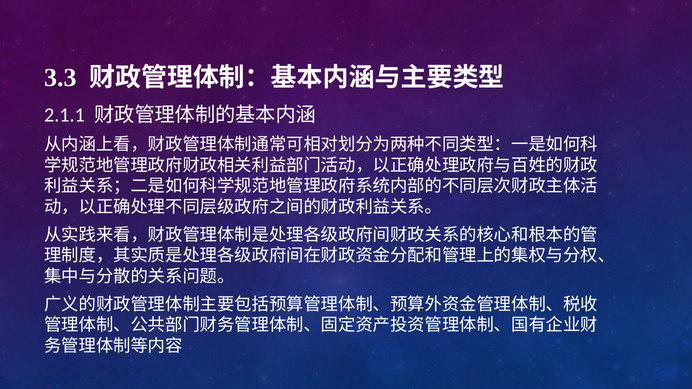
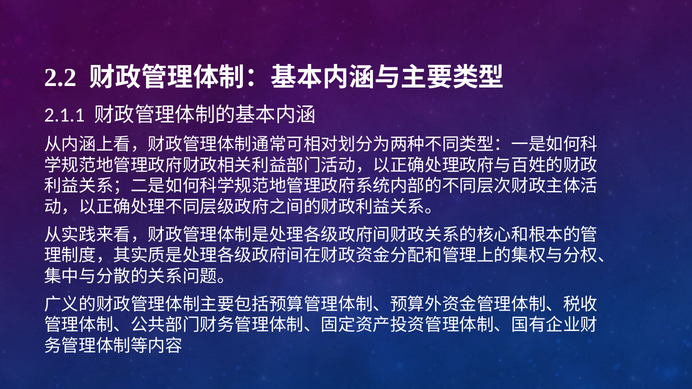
3.3: 3.3 -> 2.2 (60, 78)
